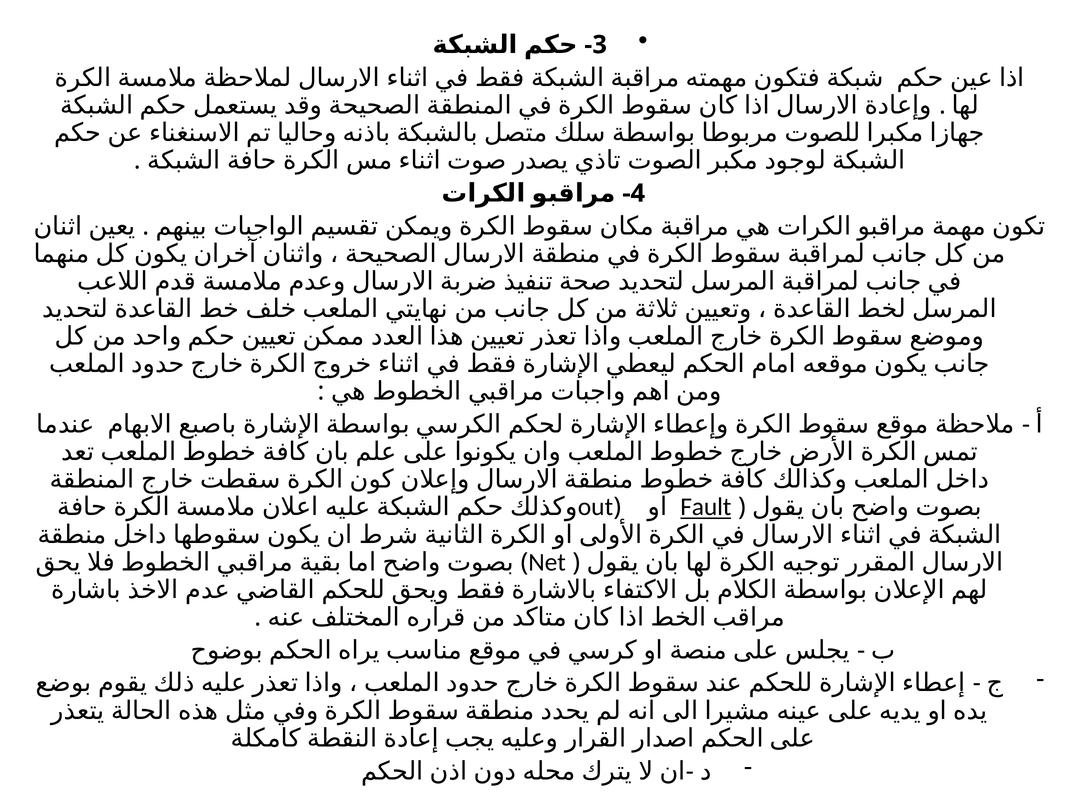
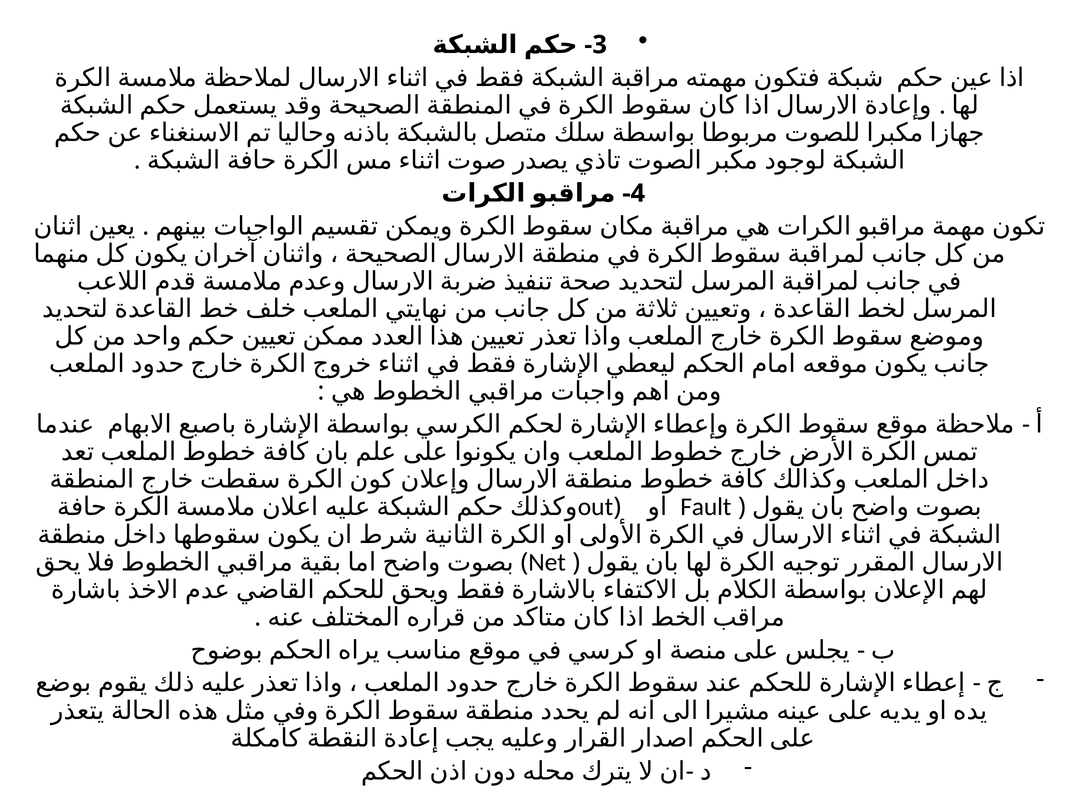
Fault underline: present -> none (706, 507)
